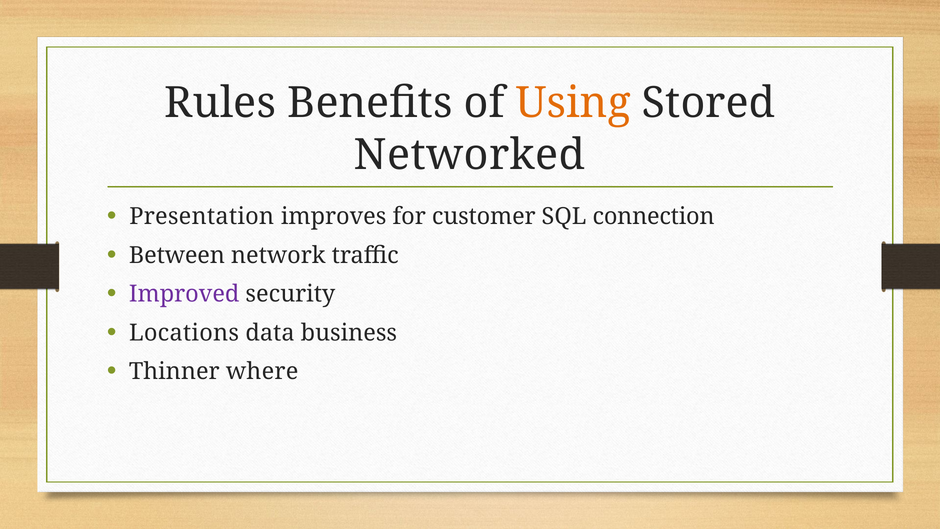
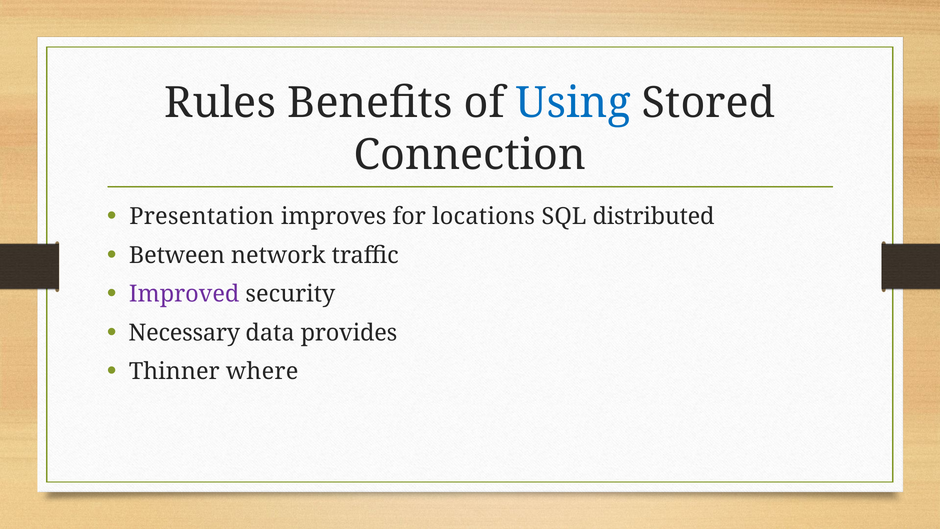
Using colour: orange -> blue (573, 103)
Networked: Networked -> Connection (470, 155)
customer: customer -> locations (484, 216)
connection: connection -> distributed (654, 216)
Locations: Locations -> Necessary (184, 333)
business: business -> provides (349, 333)
